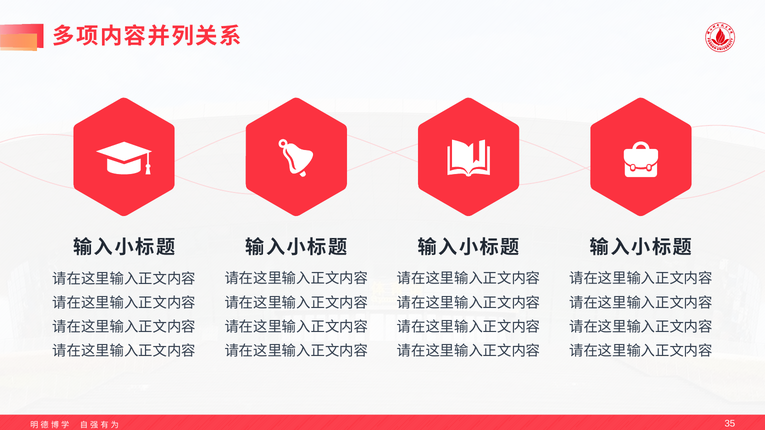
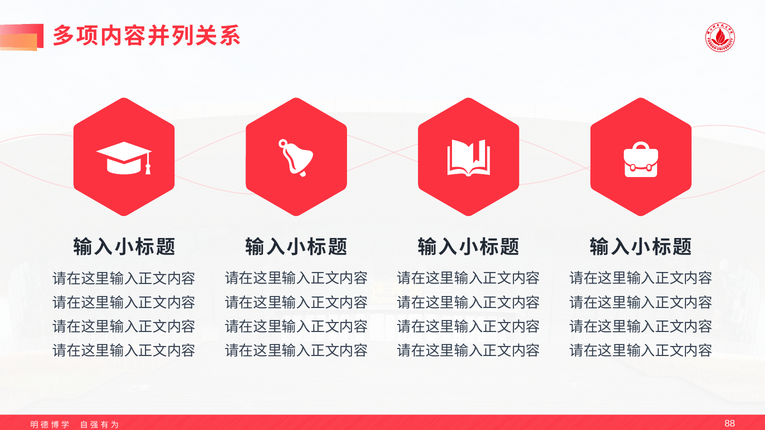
35: 35 -> 88 (730, 424)
